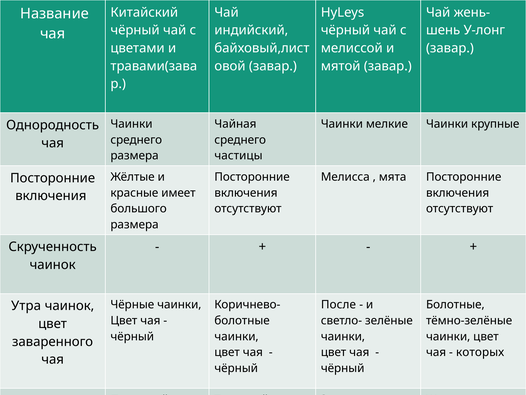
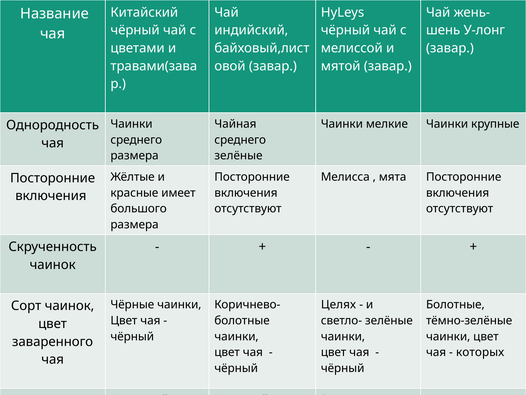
частицы: частицы -> зелёные (238, 156)
После: После -> Целях (338, 304)
Утра: Утра -> Сорт (26, 306)
